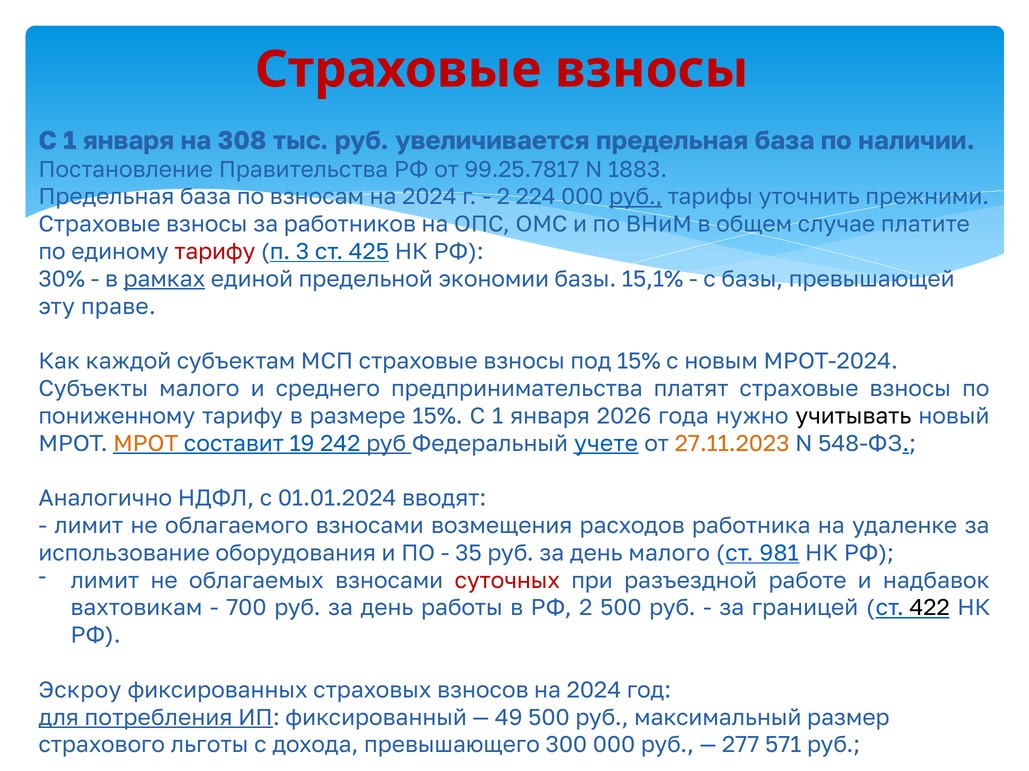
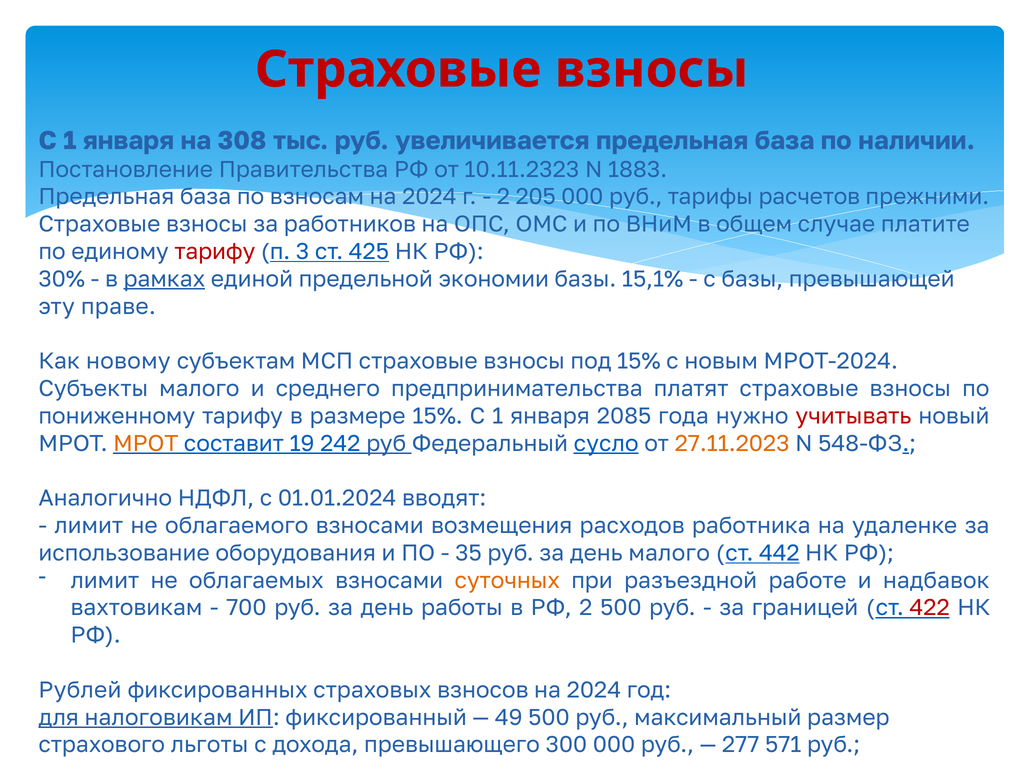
99.25.7817: 99.25.7817 -> 10.11.2323 (522, 170)
224: 224 -> 205 (536, 197)
руб underline: present -> none (636, 197)
уточнить: уточнить -> расчетов (809, 197)
каждой: каждой -> новому (128, 362)
2026: 2026 -> 2085 (624, 416)
учитывать colour: black -> red (853, 416)
учете: учете -> сусло (606, 444)
981: 981 -> 442 (779, 554)
суточных colour: red -> orange (507, 581)
422 colour: black -> red (930, 608)
Эскроу: Эскроу -> Рублей (80, 691)
потребления: потребления -> налоговикам (159, 718)
